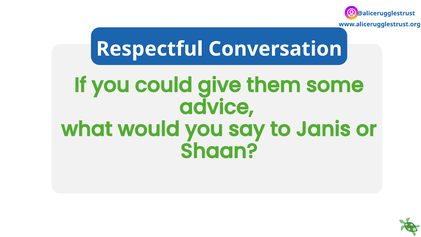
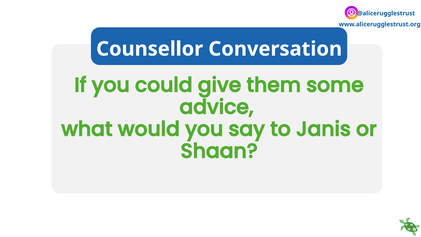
Respectful: Respectful -> Counsellor (150, 49)
